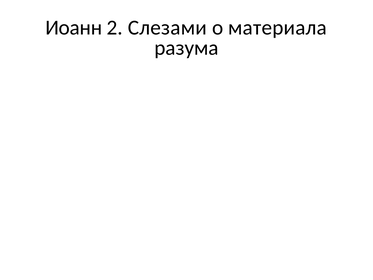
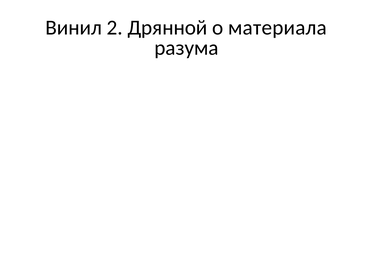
Иоанн: Иоанн -> Винил (74, 28)
Слезами: Слезами -> Дрянной (167, 28)
